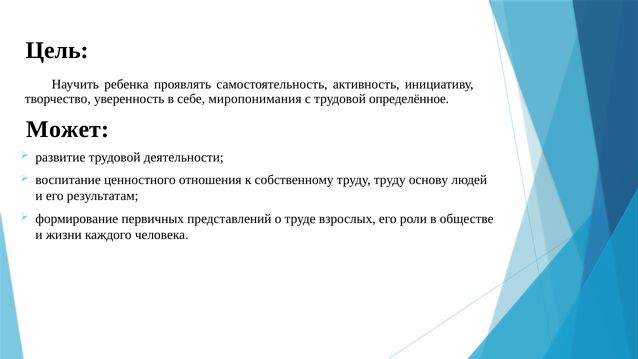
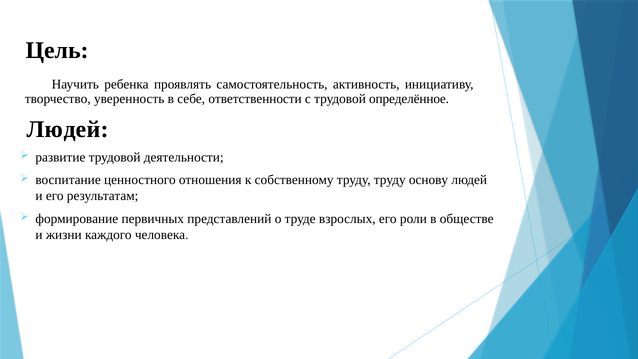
миропонимания: миропонимания -> ответственности (255, 99)
Может: Может -> Людей (68, 129)
